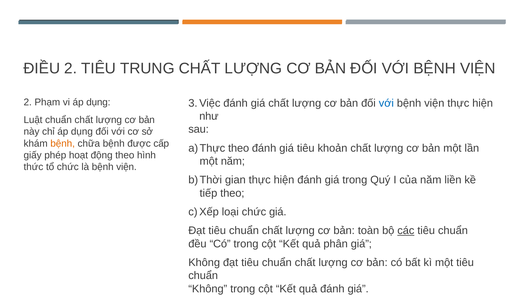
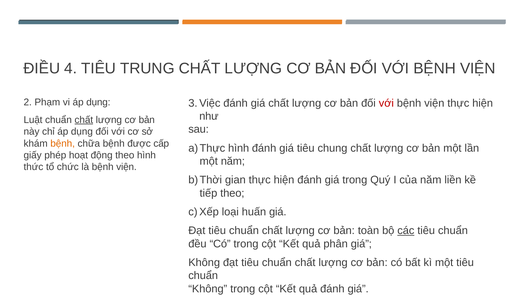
ĐIỀU 2: 2 -> 4 (71, 68)
với colour: blue -> red (386, 103)
chất underline: none -> present (84, 120)
theo: theo -> hình (239, 148)
khoản: khoản -> chung (333, 148)
loại chức: chức -> huấn (254, 212)
